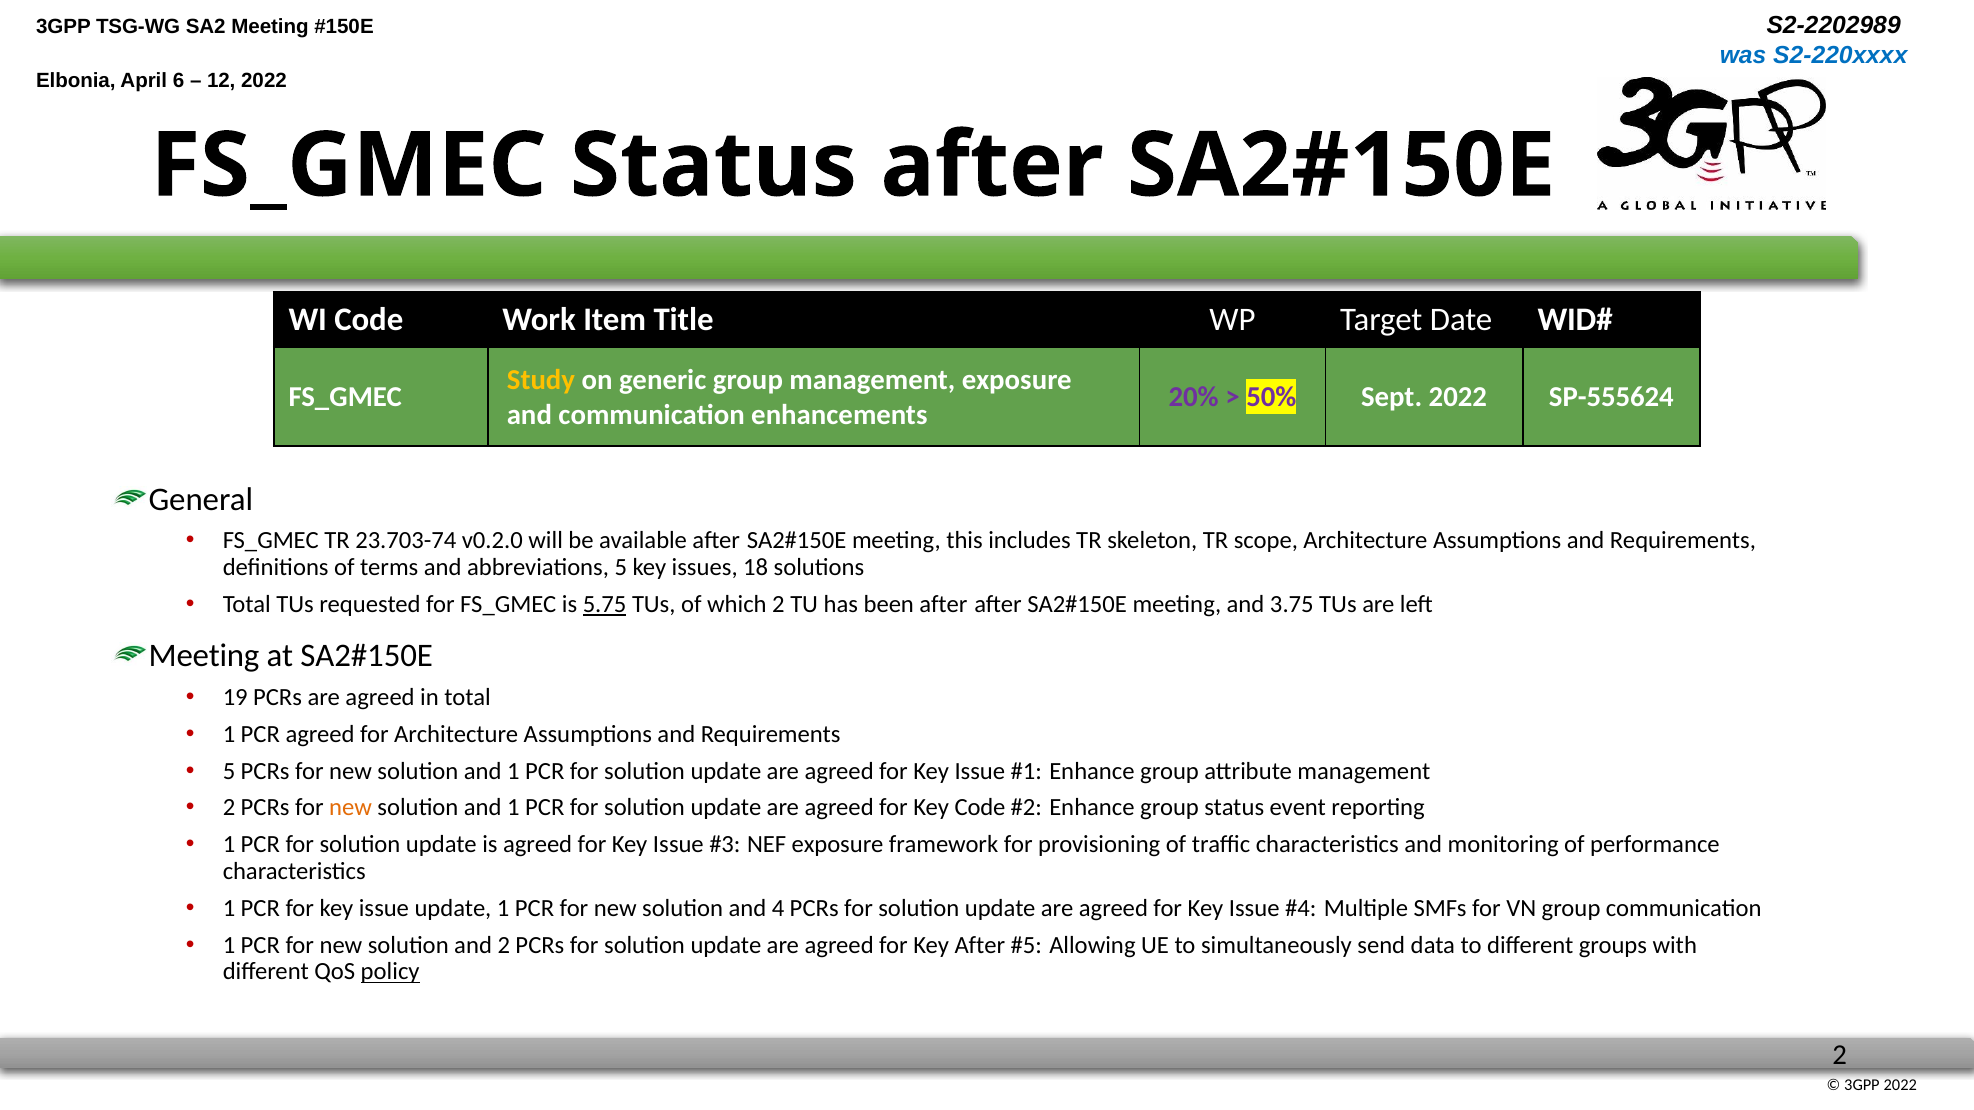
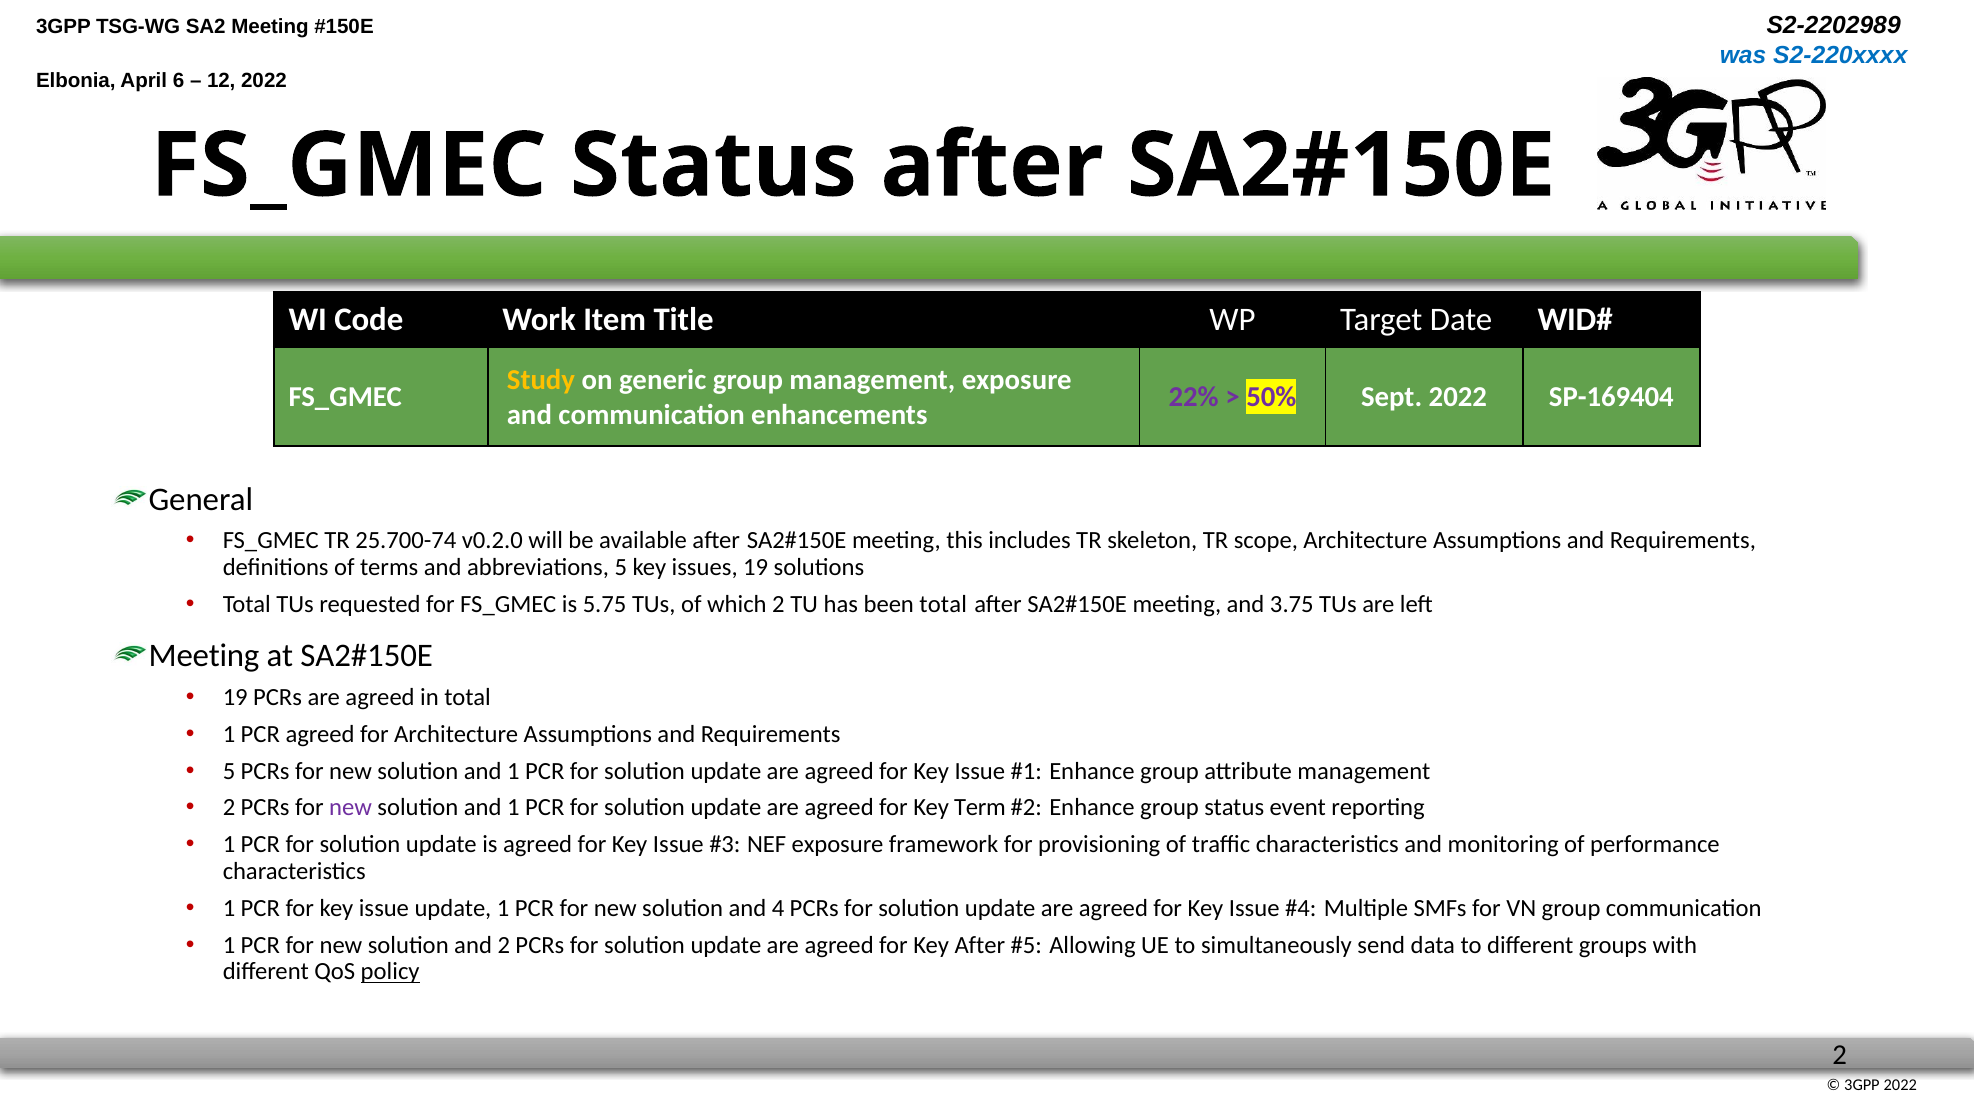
20%: 20% -> 22% (1194, 397)
SP-555624: SP-555624 -> SP-169404 (1611, 397)
23.703-74: 23.703-74 -> 25.700-74 (406, 541)
issues 18: 18 -> 19 (756, 568)
5.75 underline: present -> none (605, 604)
been after: after -> total (943, 604)
new colour: orange -> purple (351, 808)
Key Code: Code -> Term (980, 808)
